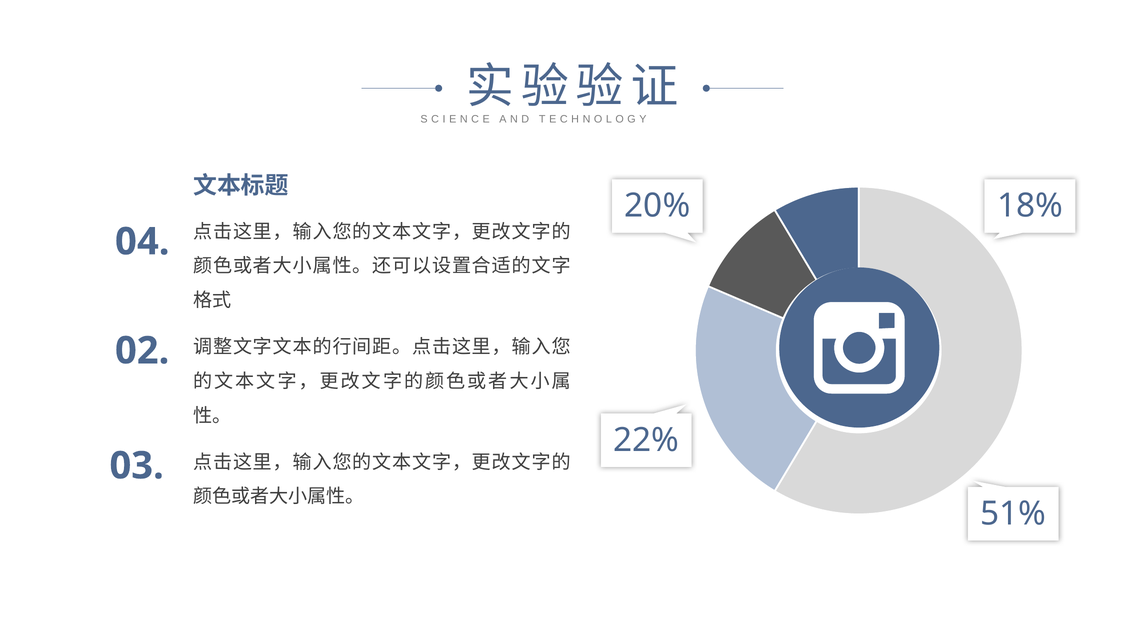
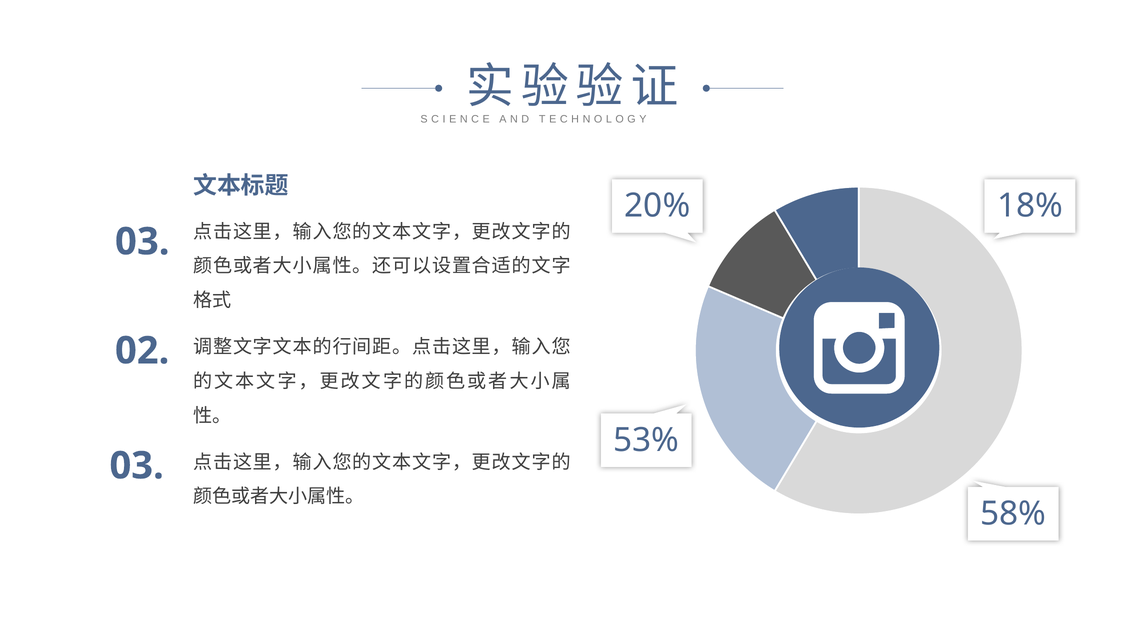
4: 4 -> 3 (153, 242)
22%: 22% -> 53% (646, 440)
51%: 51% -> 58% (1013, 514)
